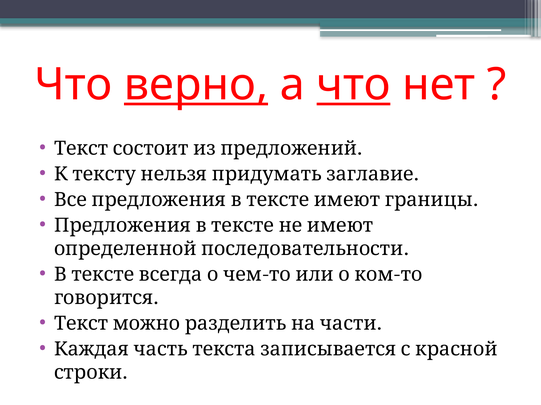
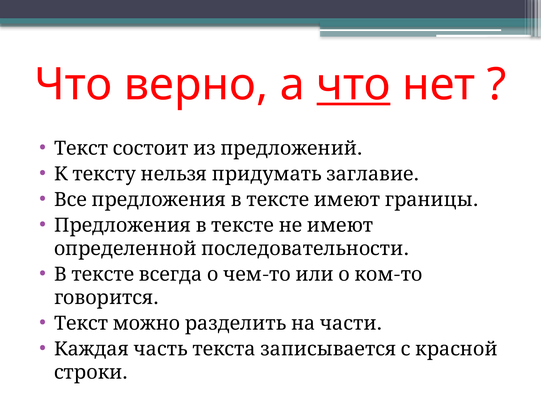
верно underline: present -> none (196, 85)
